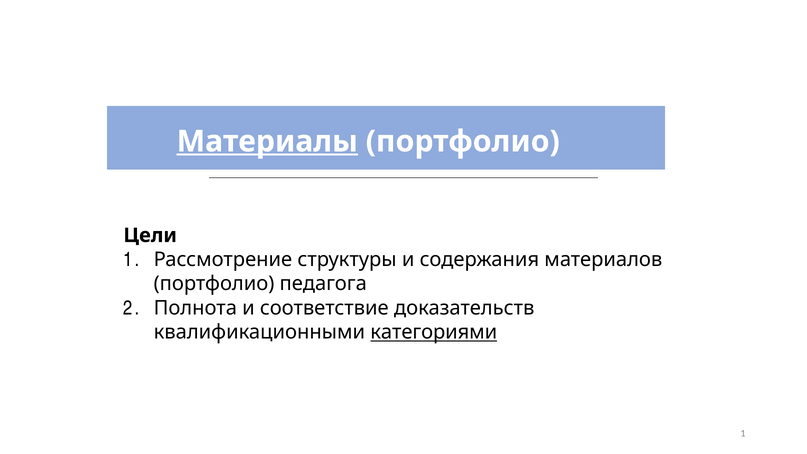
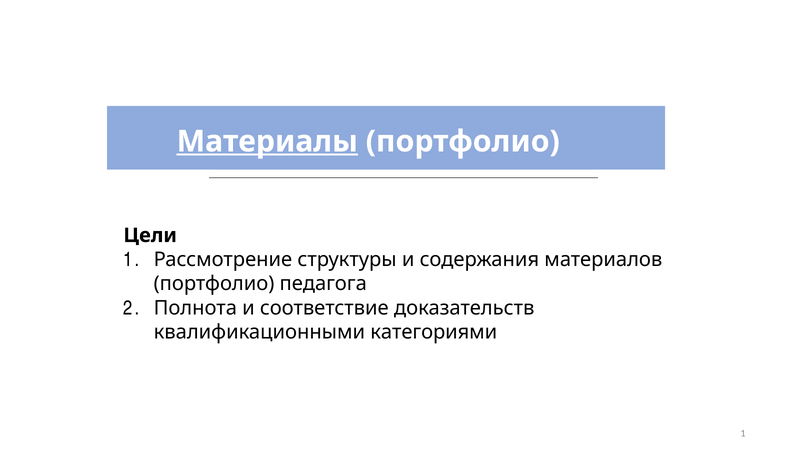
категориями underline: present -> none (434, 332)
